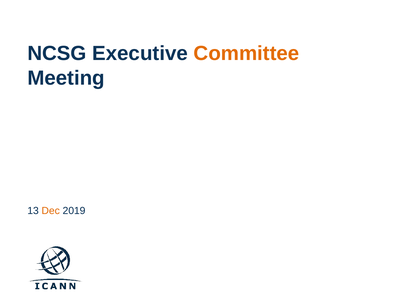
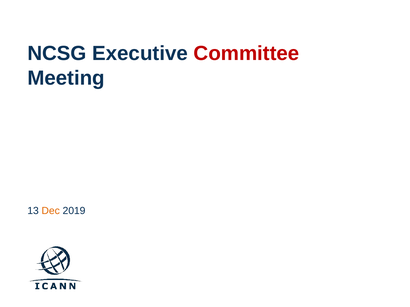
Committee colour: orange -> red (246, 54)
